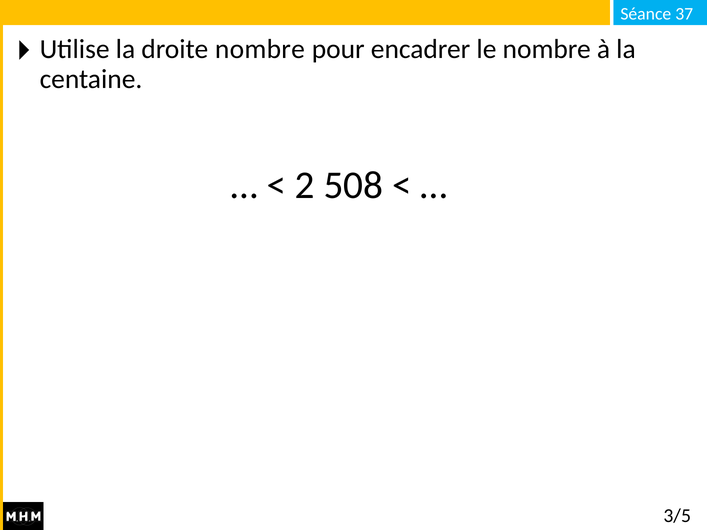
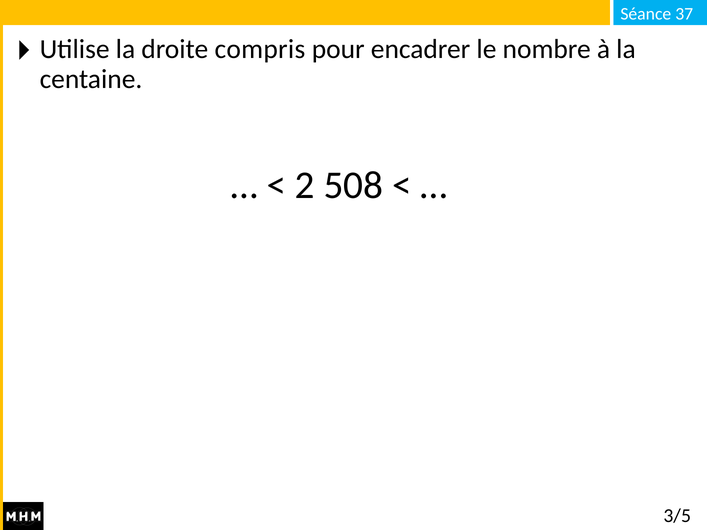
droite nombre: nombre -> compris (260, 49)
